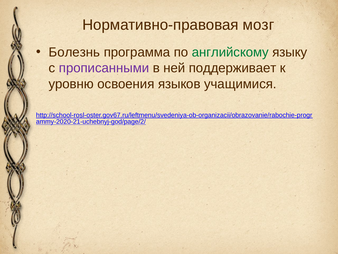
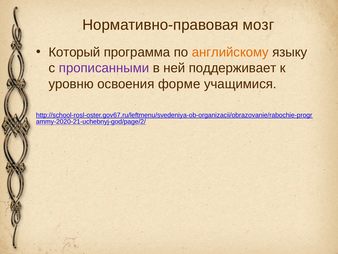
Болезнь: Болезнь -> Который (74, 52)
английскому colour: green -> orange (230, 52)
языков: языков -> форме (179, 84)
